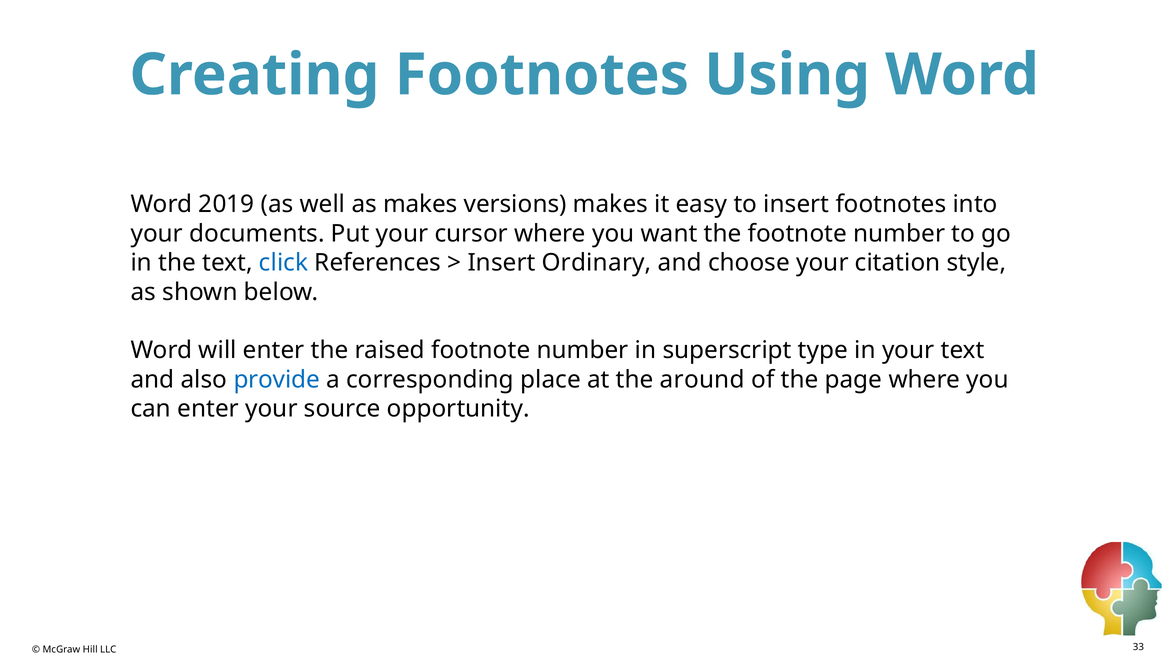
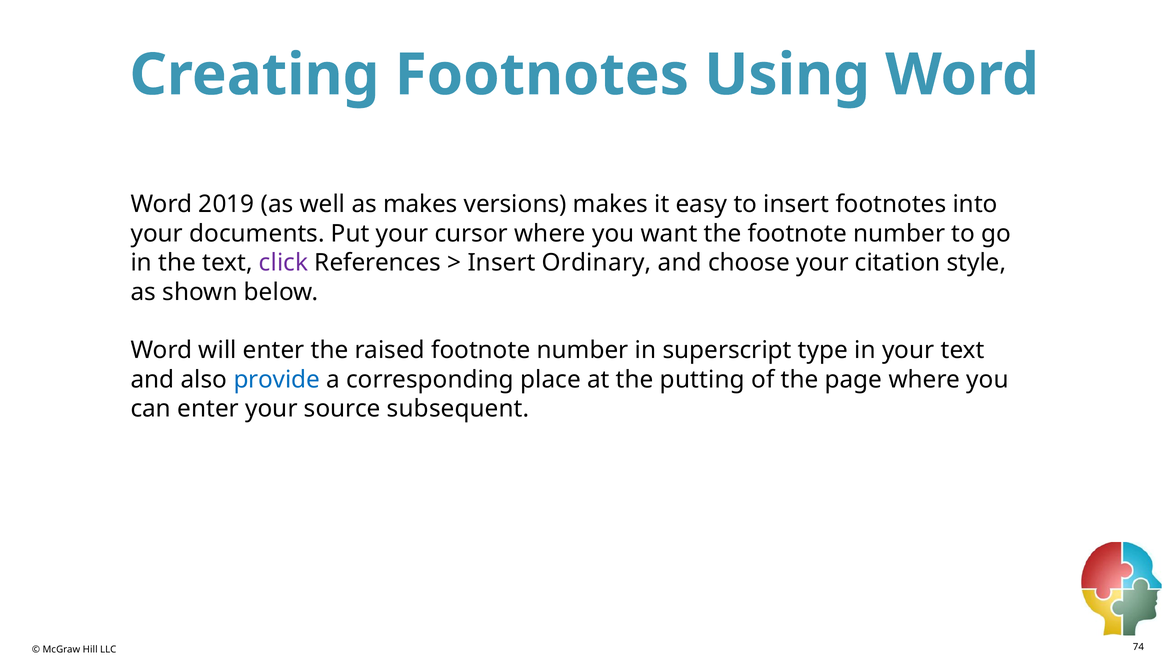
click colour: blue -> purple (284, 263)
around: around -> putting (702, 380)
opportunity: opportunity -> subsequent (458, 409)
33: 33 -> 74 (1138, 647)
